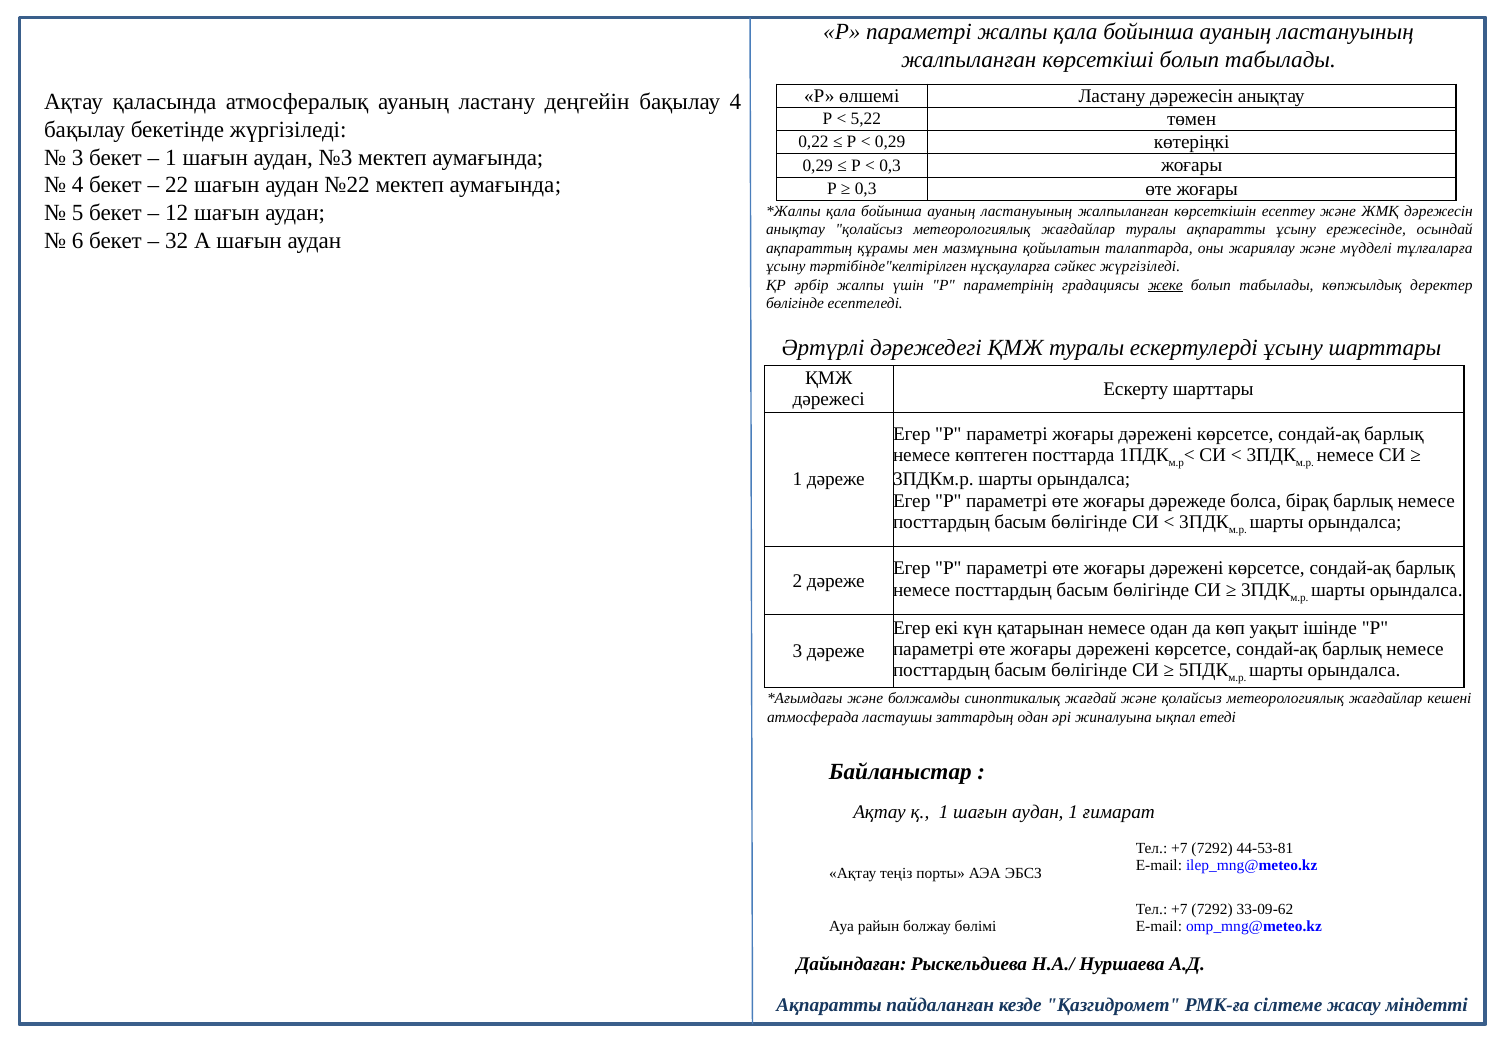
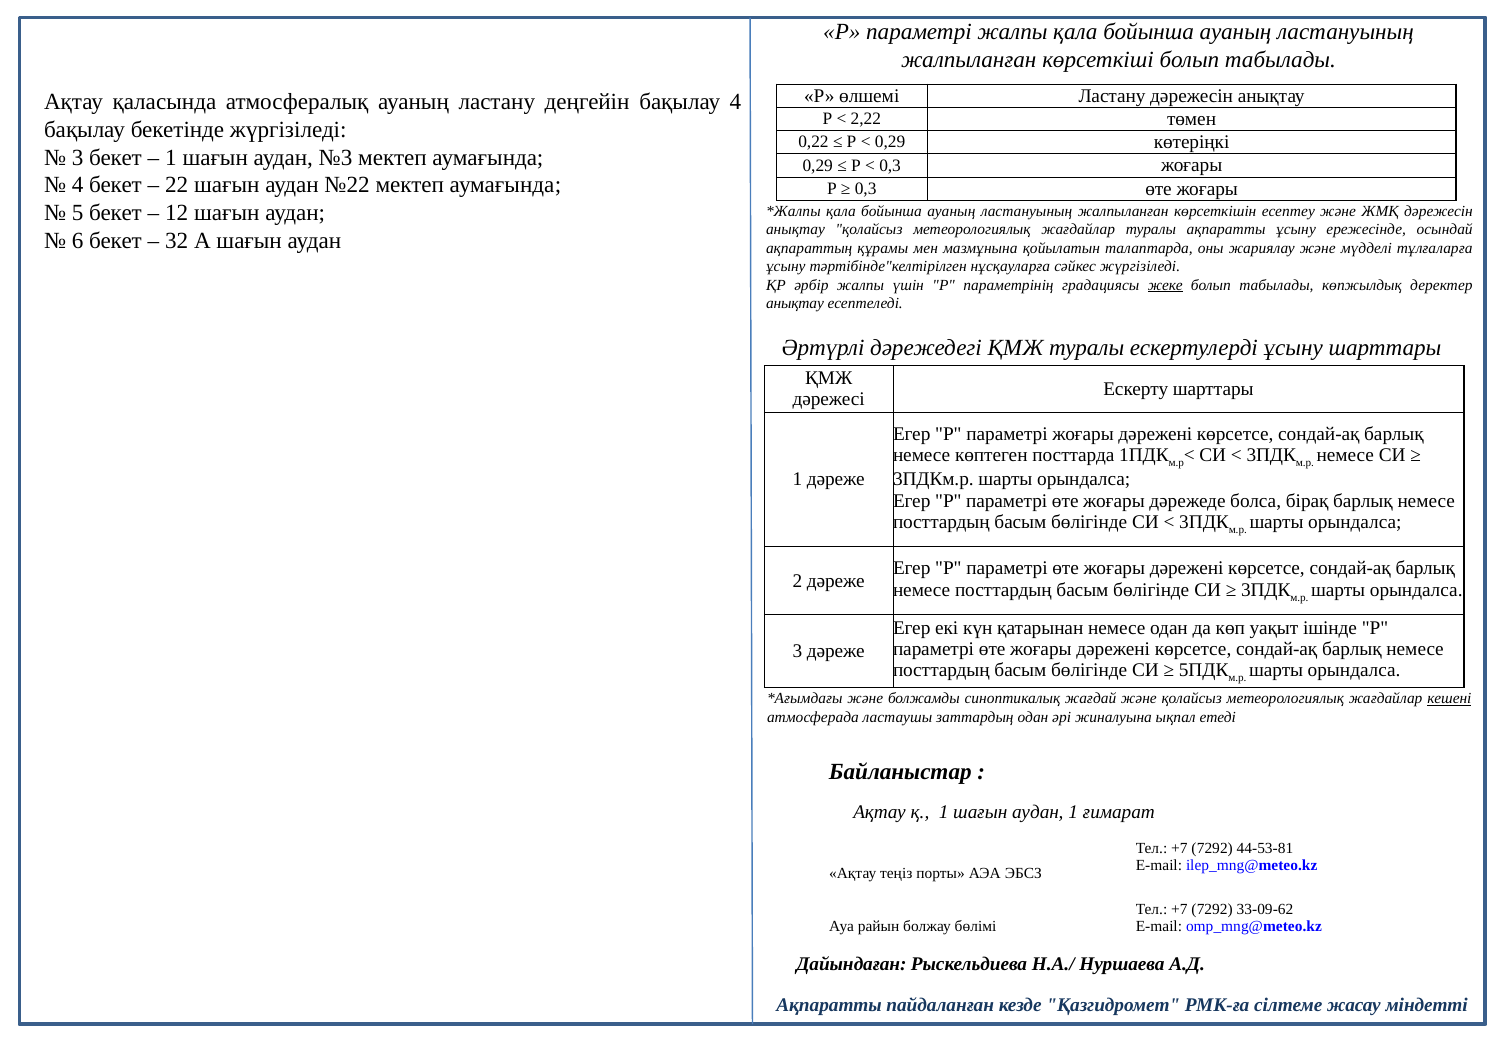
5,22: 5,22 -> 2,22 (866, 119)
бөлігінде: бөлігінде -> анықтау (795, 303)
кешені underline: none -> present (1449, 698)
